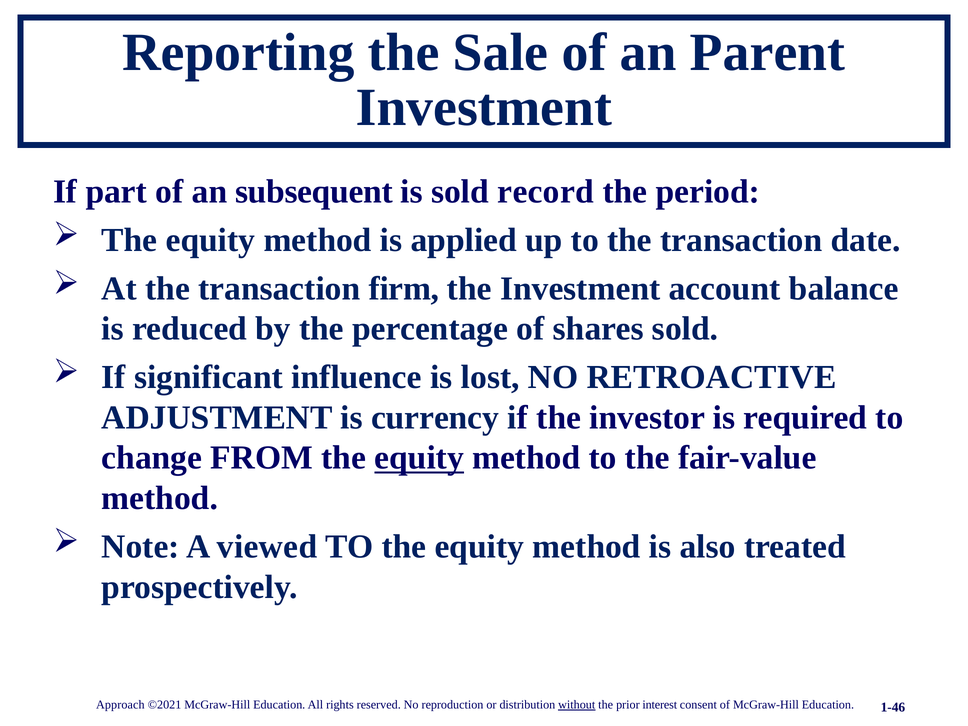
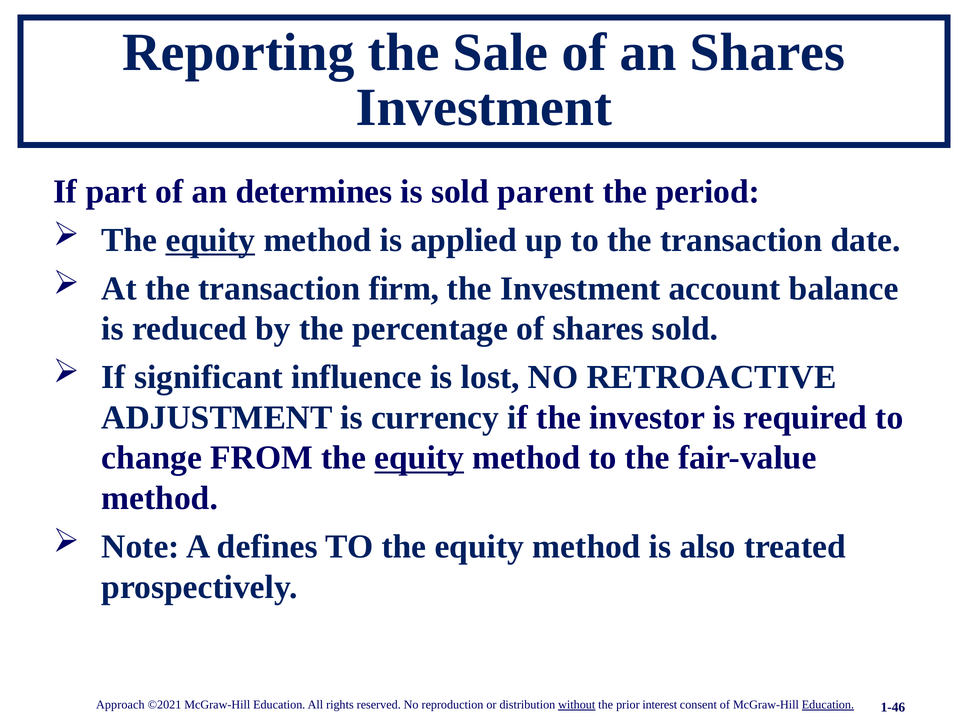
an Parent: Parent -> Shares (768, 53)
subsequent: subsequent -> determines (314, 192)
record: record -> parent (546, 192)
equity underline: none -> present (210, 240)
viewed: viewed -> defines (267, 547)
Education underline: none -> present (828, 705)
